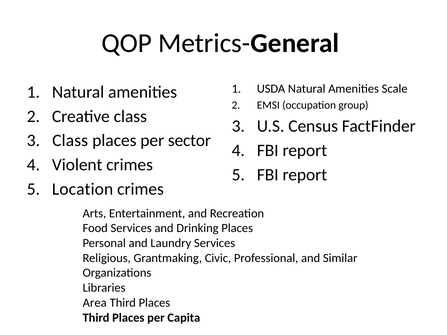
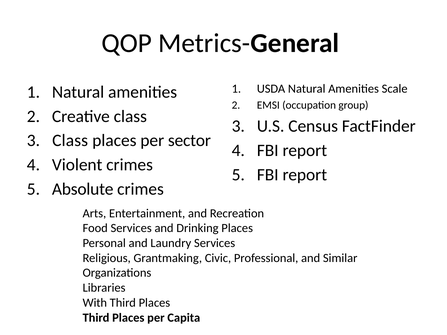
Location: Location -> Absolute (83, 189)
Area: Area -> With (95, 303)
